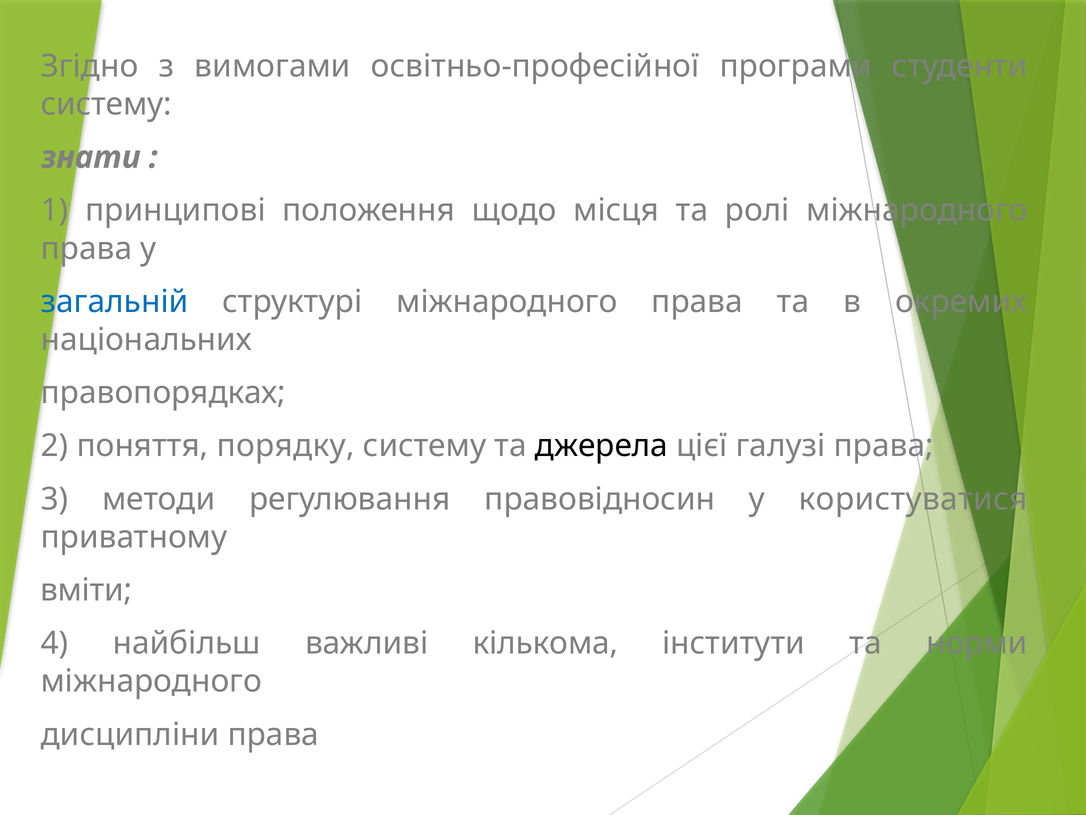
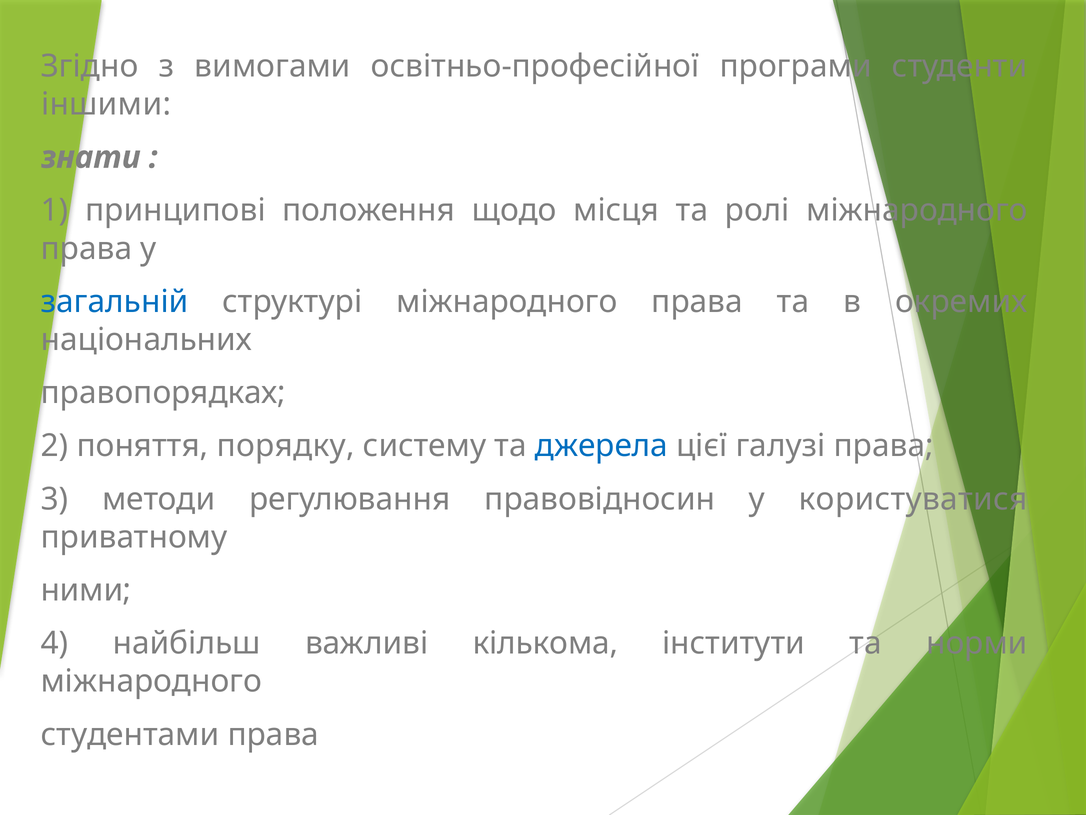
систему: систему -> іншими (106, 104)
джерела colour: black -> blue (601, 446)
вміти: вміти -> ними (86, 590)
дисципліни: дисципліни -> студентами (130, 734)
